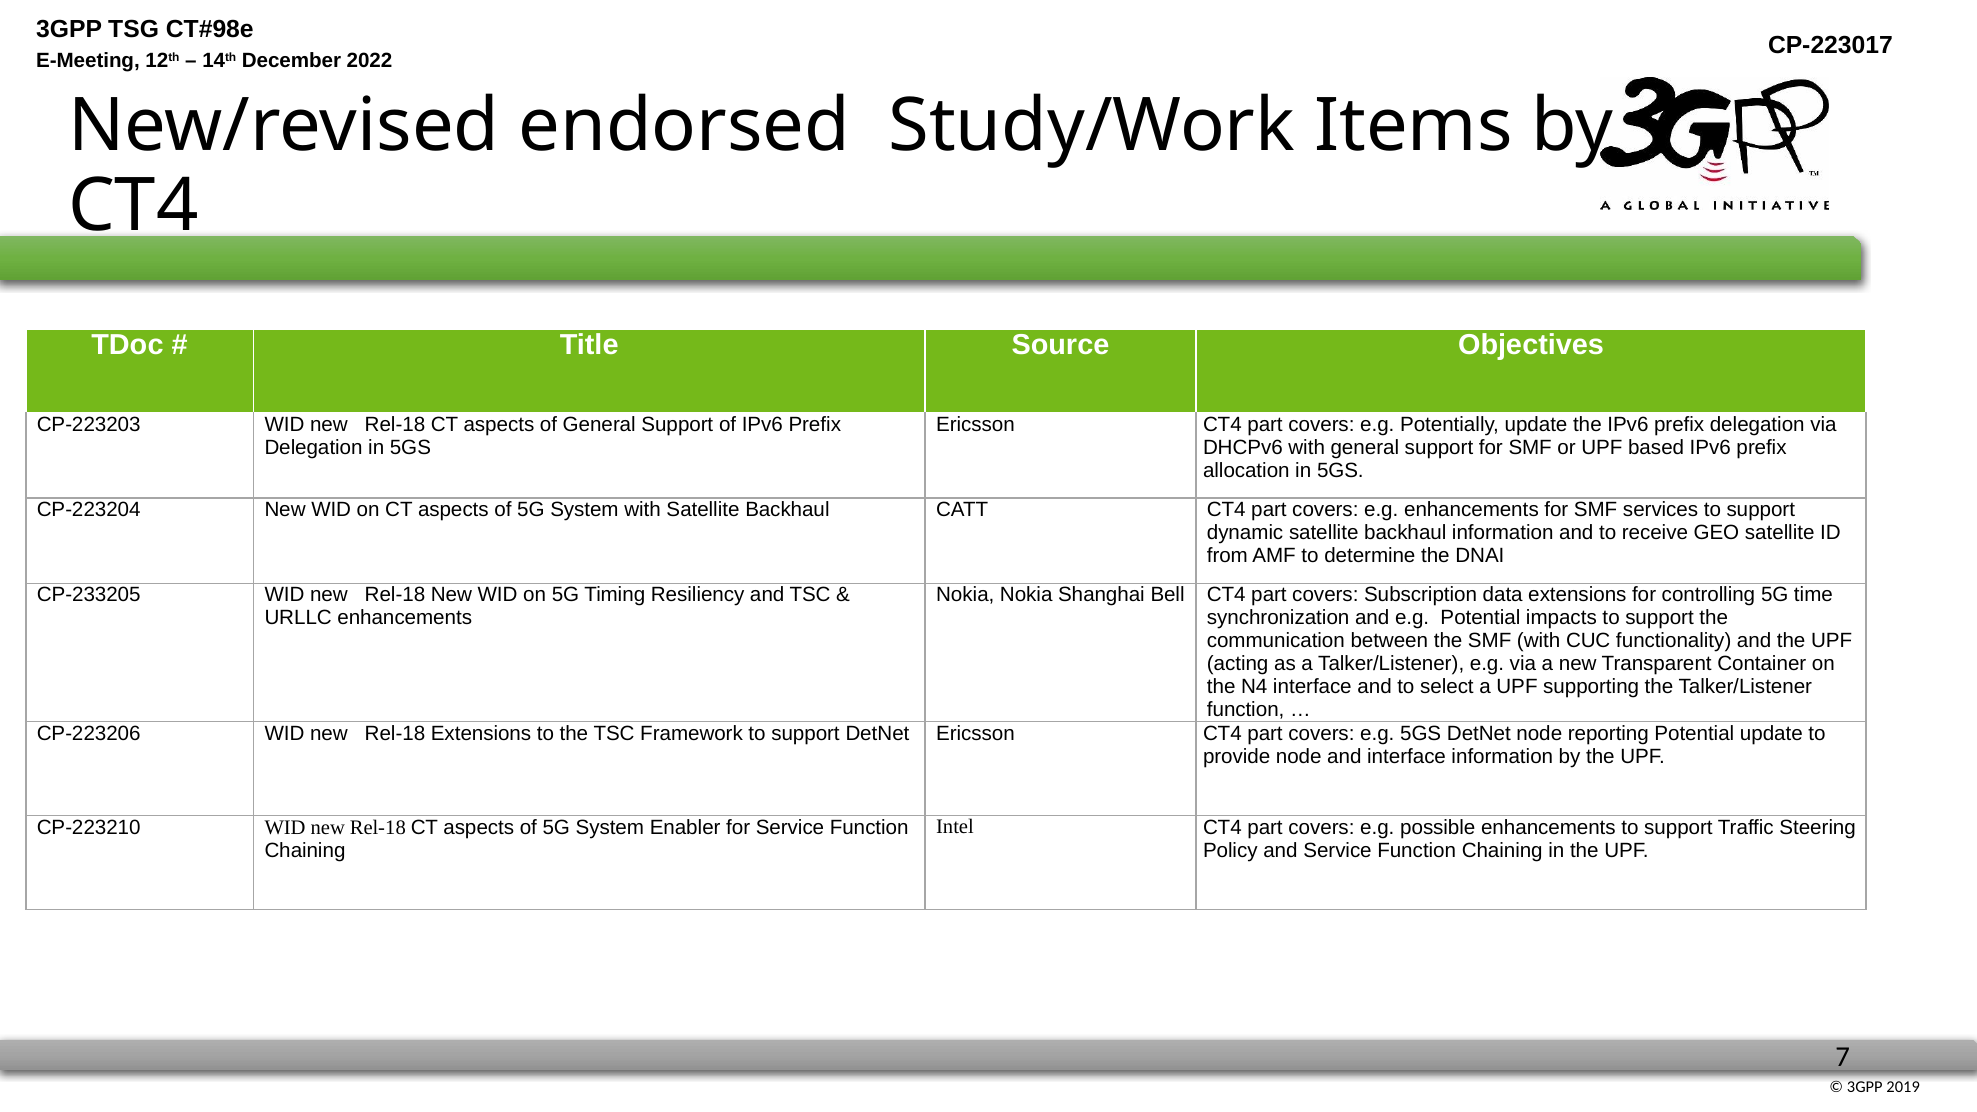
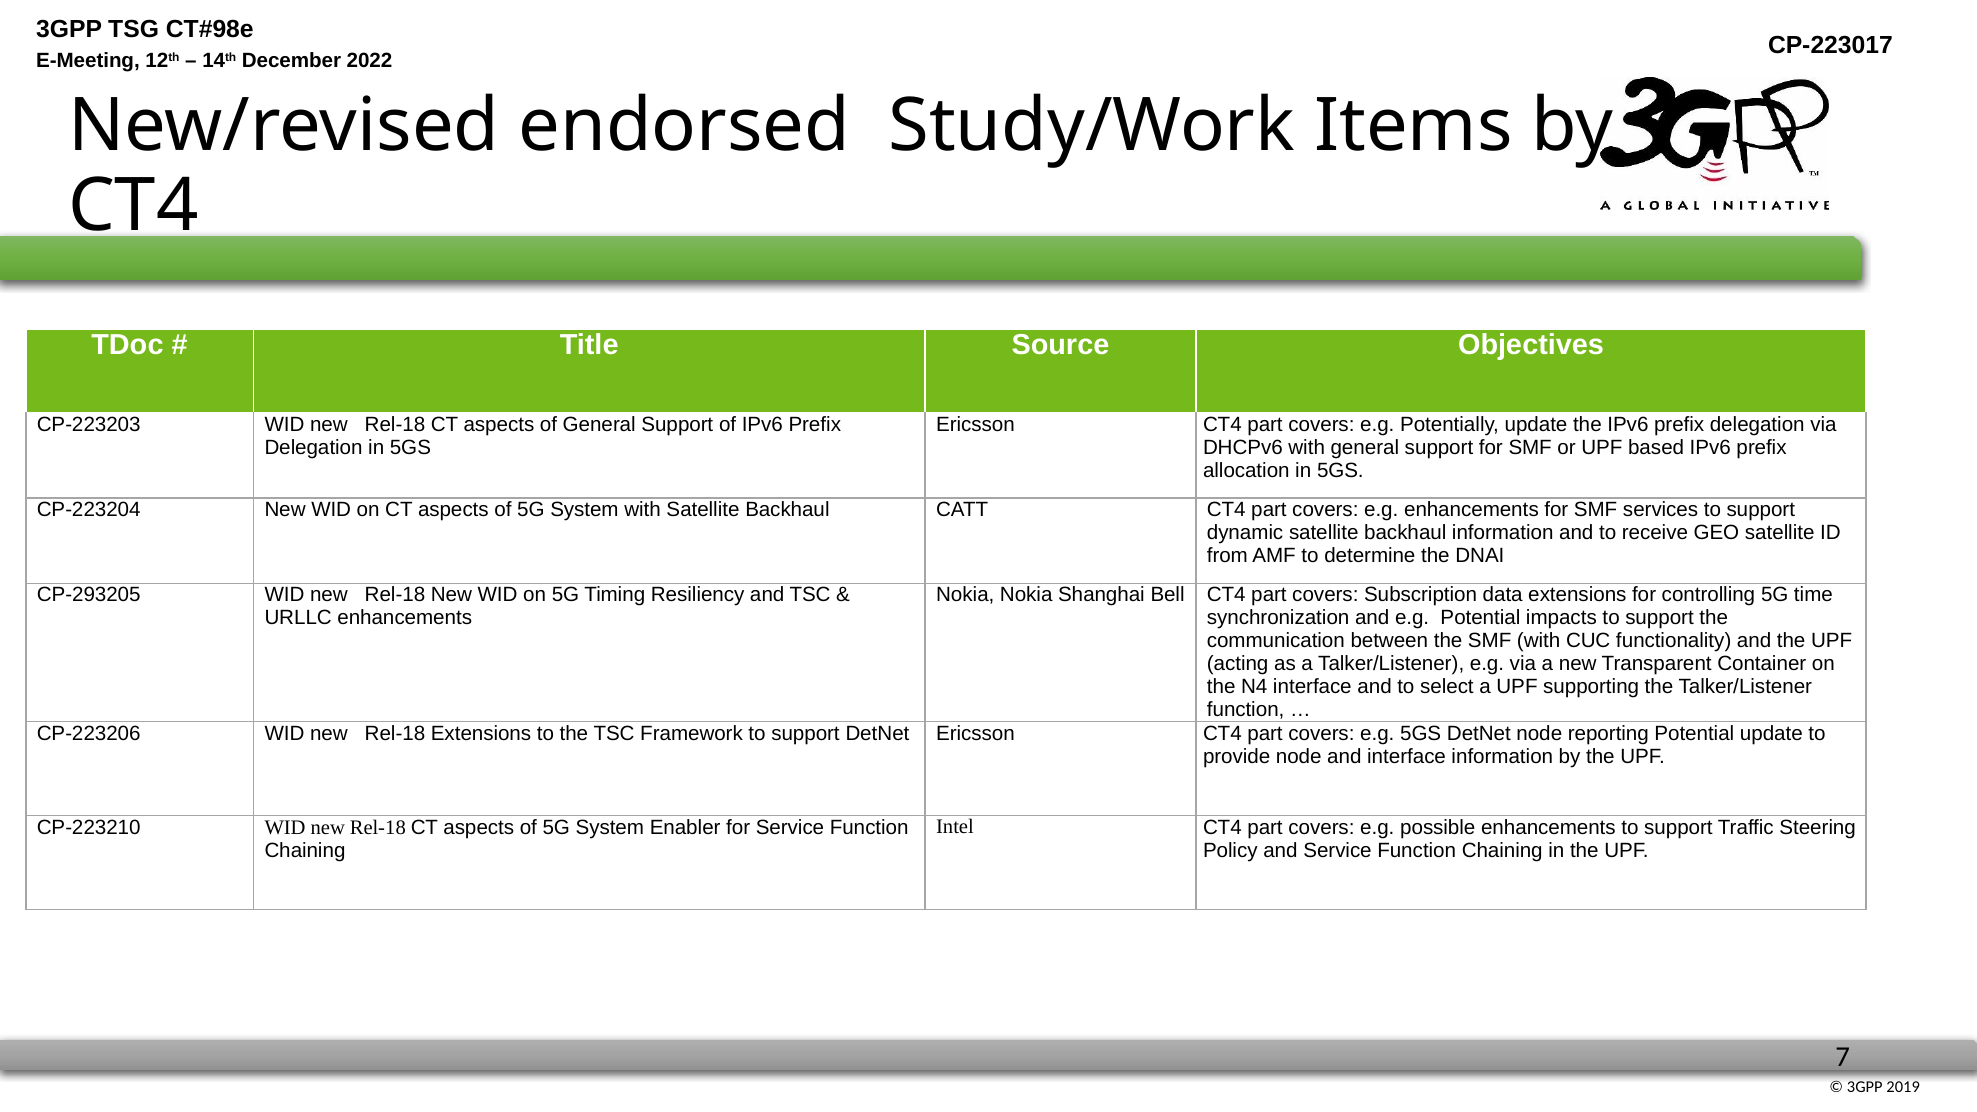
CP-233205: CP-233205 -> CP-293205 (89, 595)
